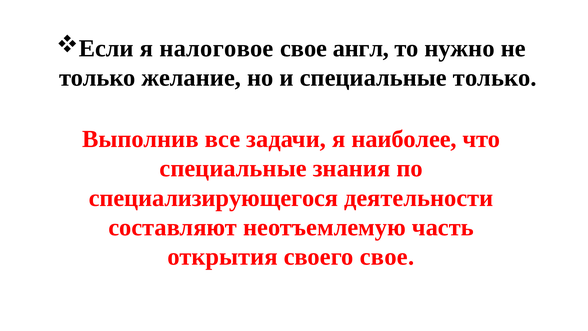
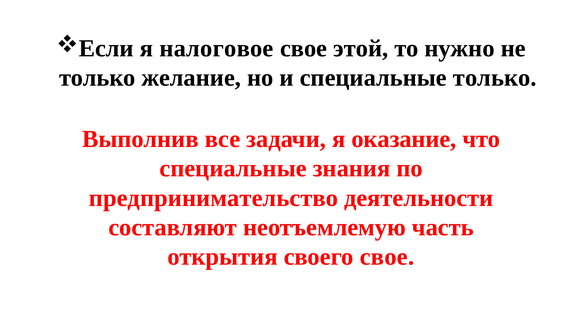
англ: англ -> этой (361, 48)
наиболее: наиболее -> оказание (404, 139)
специализирующегося: специализирующегося -> предпринимательство (213, 198)
